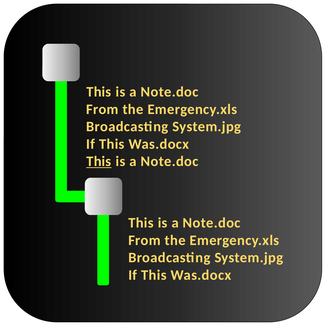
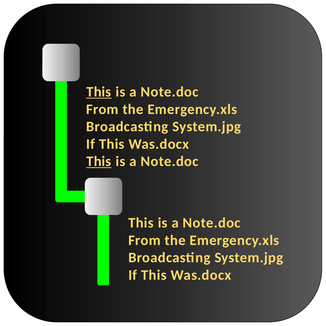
This underline: none -> present (99, 92)
